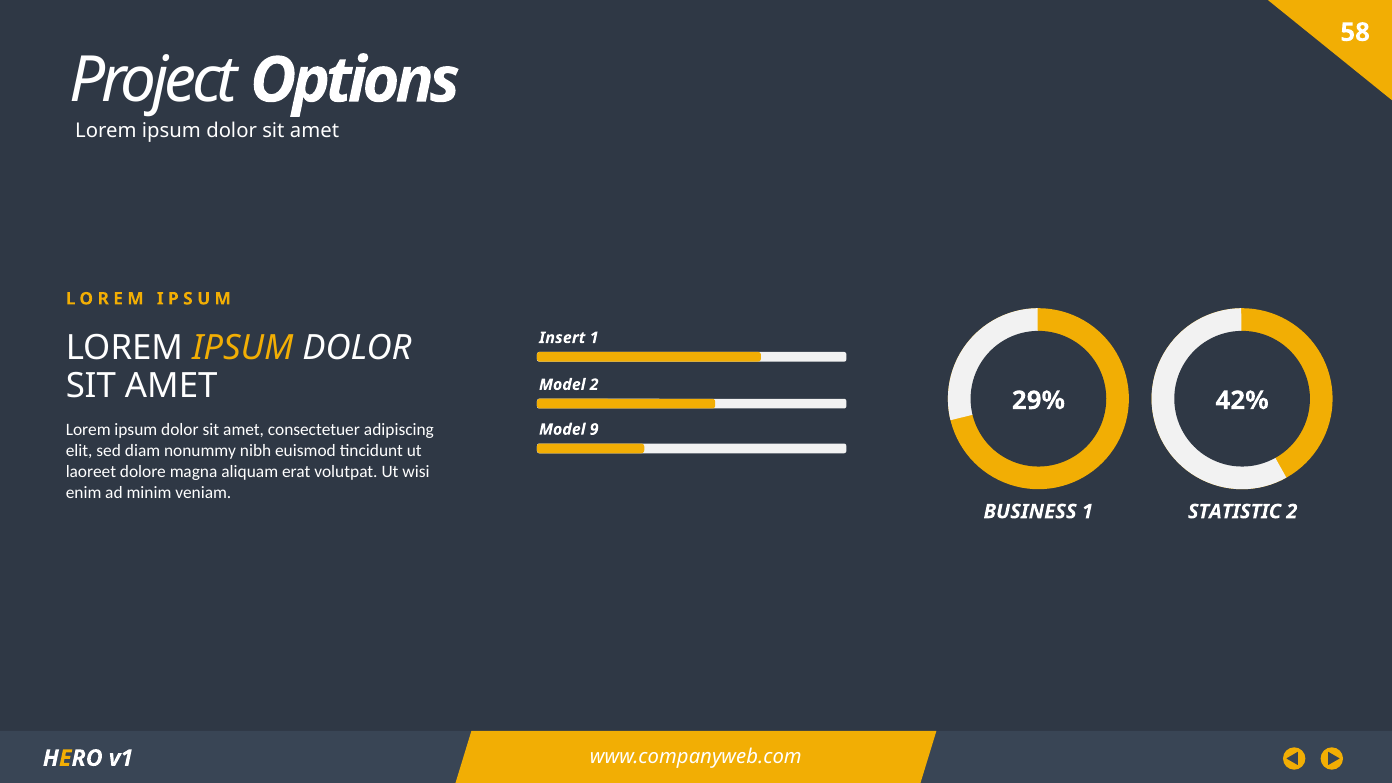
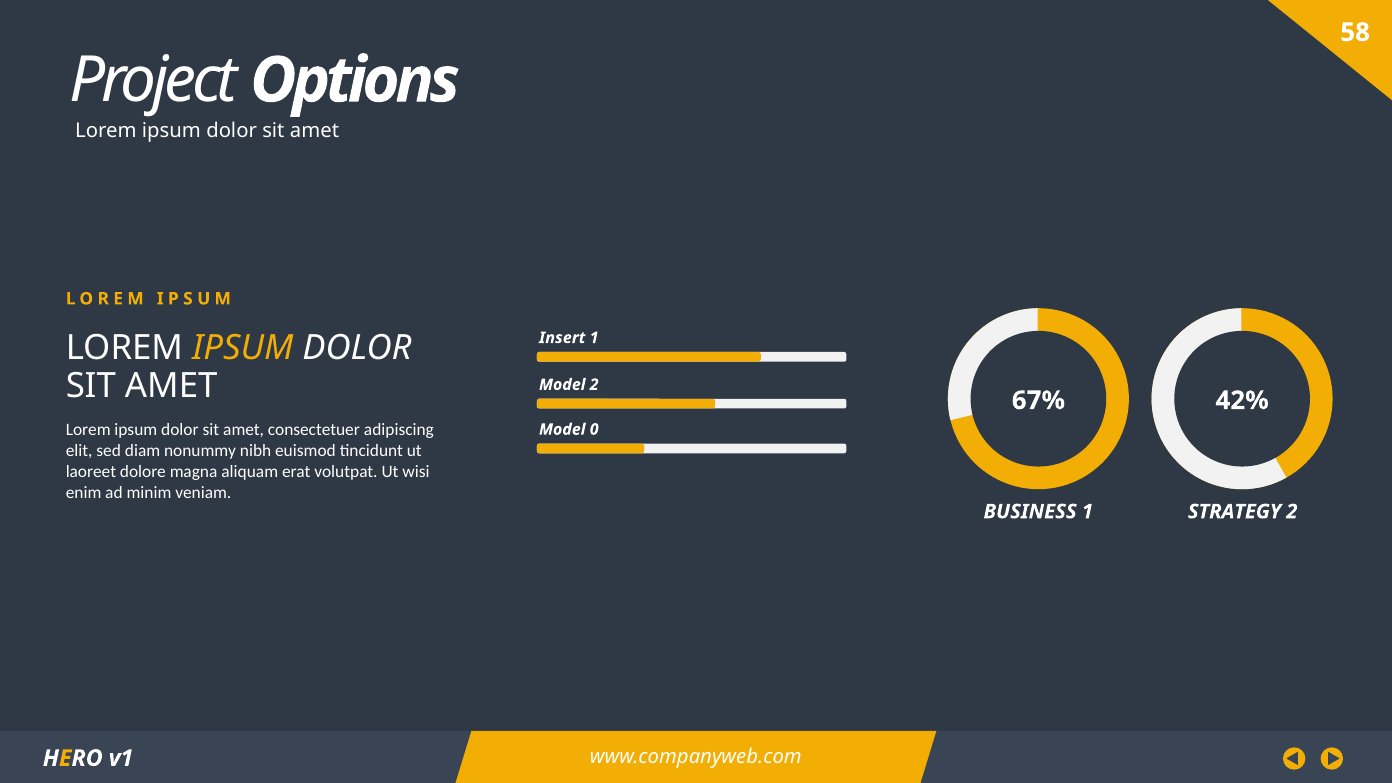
29%: 29% -> 67% (1038, 401)
9: 9 -> 0 (594, 429)
STATISTIC: STATISTIC -> STRATEGY (1235, 512)
